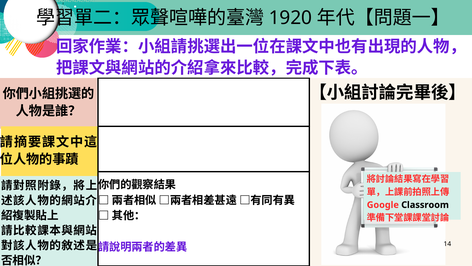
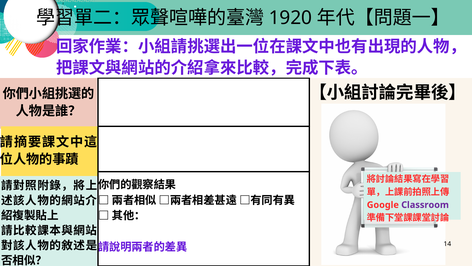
Classroom colour: black -> purple (425, 205)
